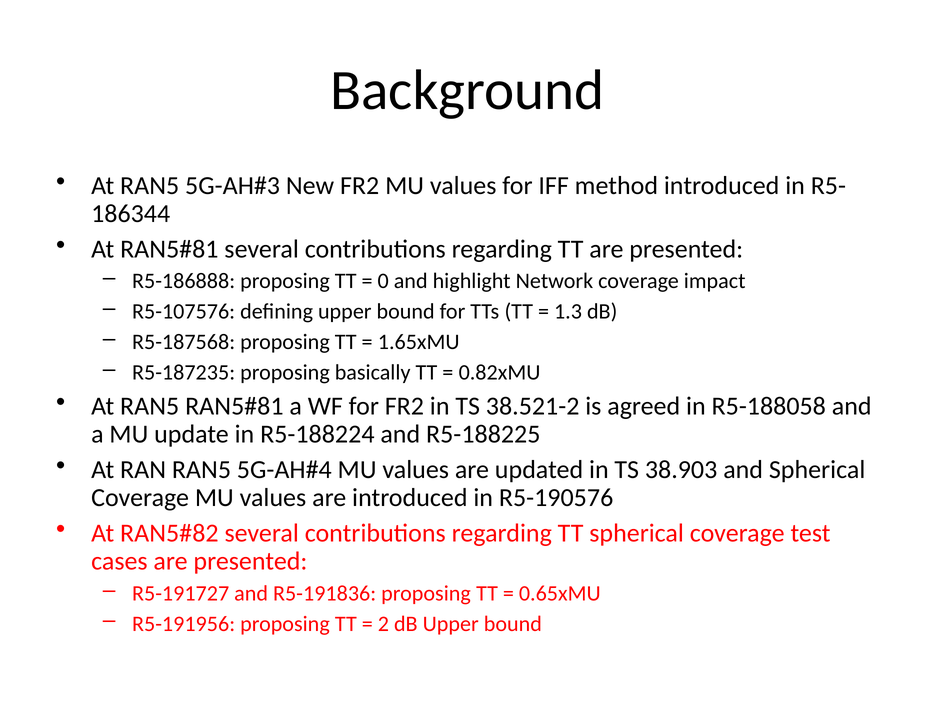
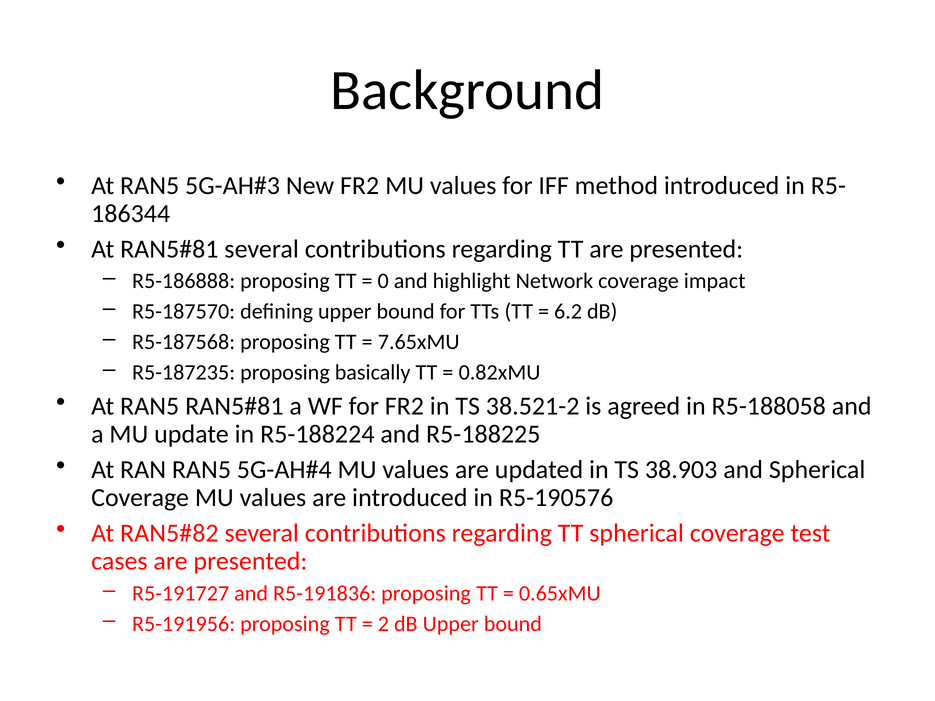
R5-107576: R5-107576 -> R5-187570 (184, 312)
1.3: 1.3 -> 6.2 (568, 312)
1.65xMU: 1.65xMU -> 7.65xMU (419, 342)
